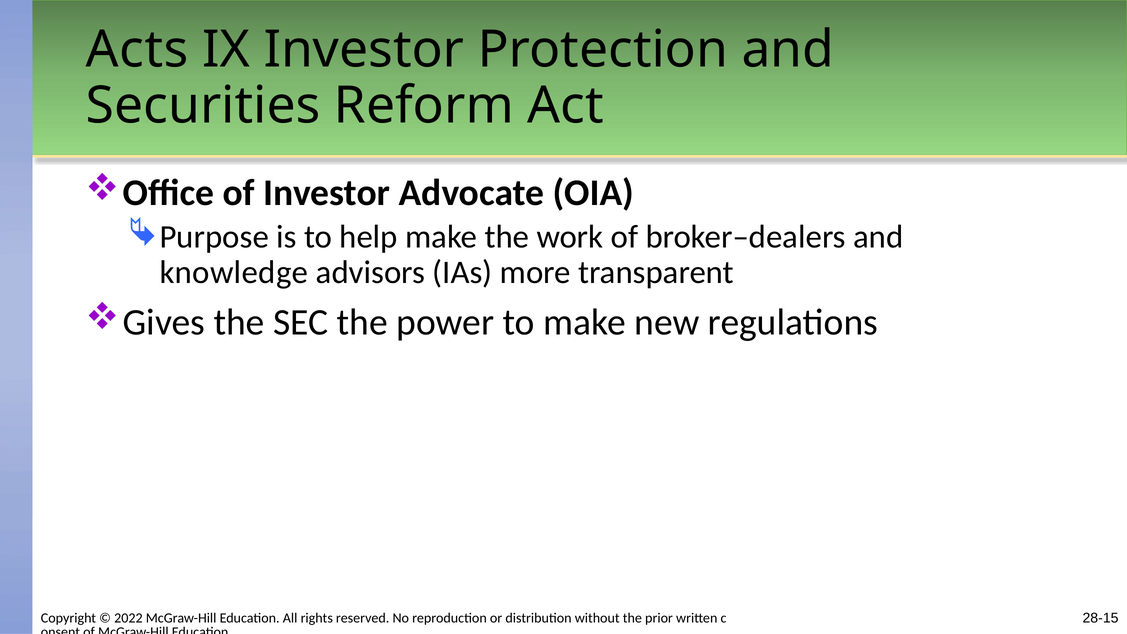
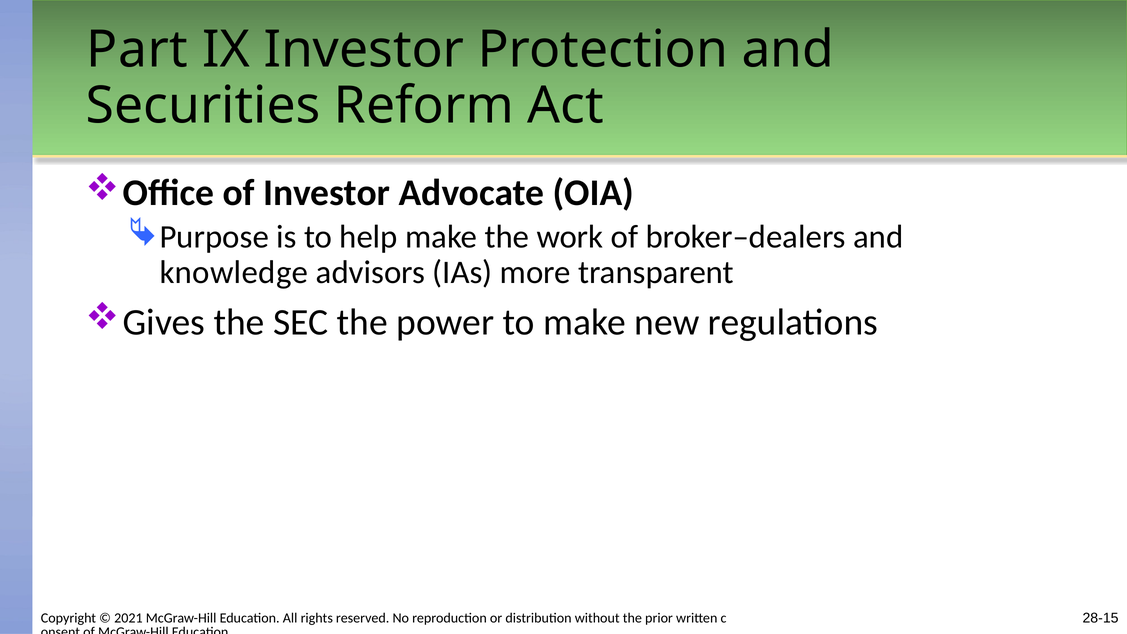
Acts: Acts -> Part (137, 50)
2022: 2022 -> 2021 (128, 618)
